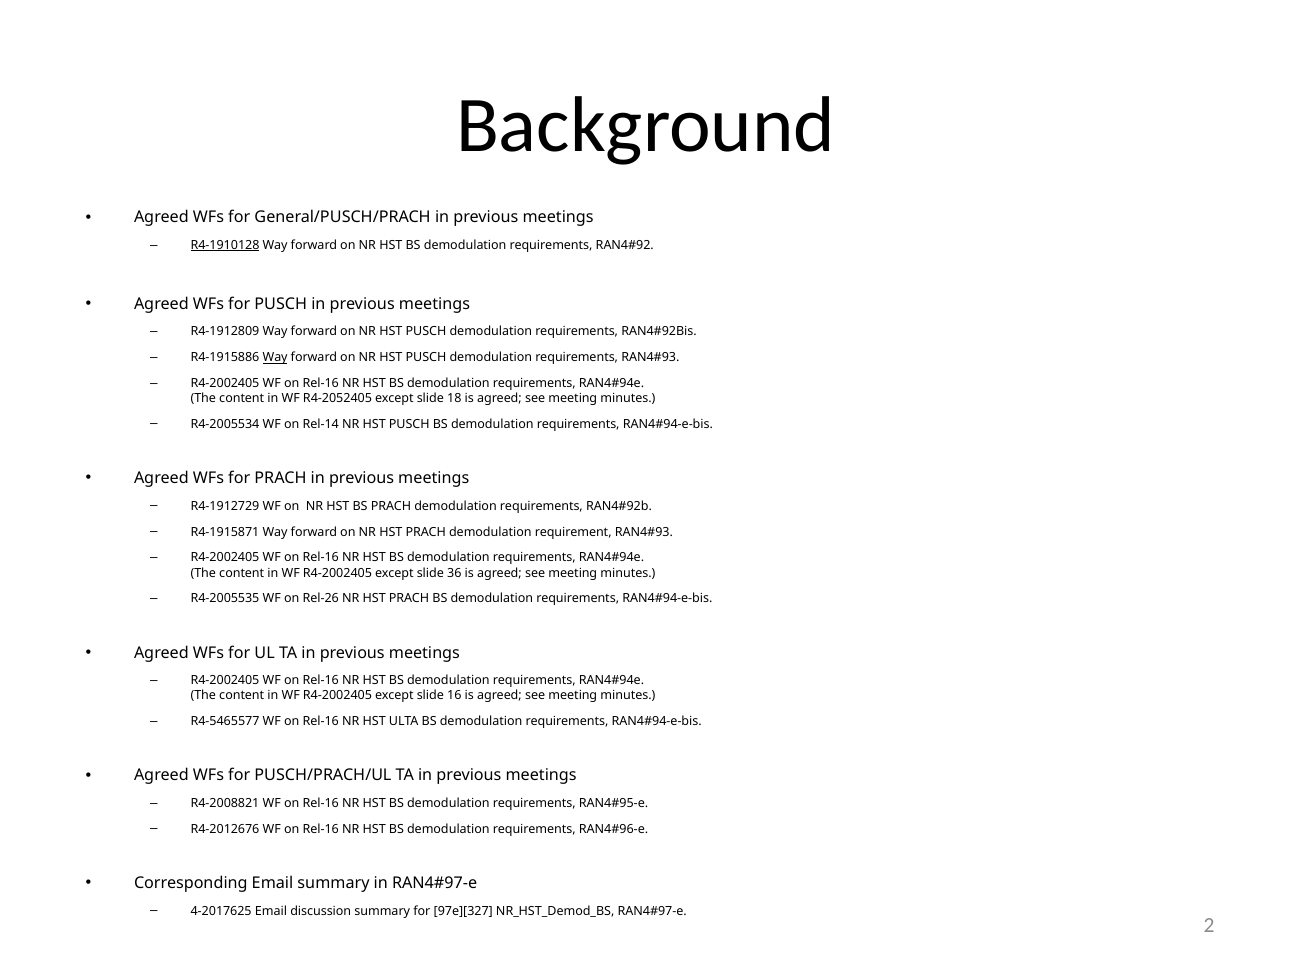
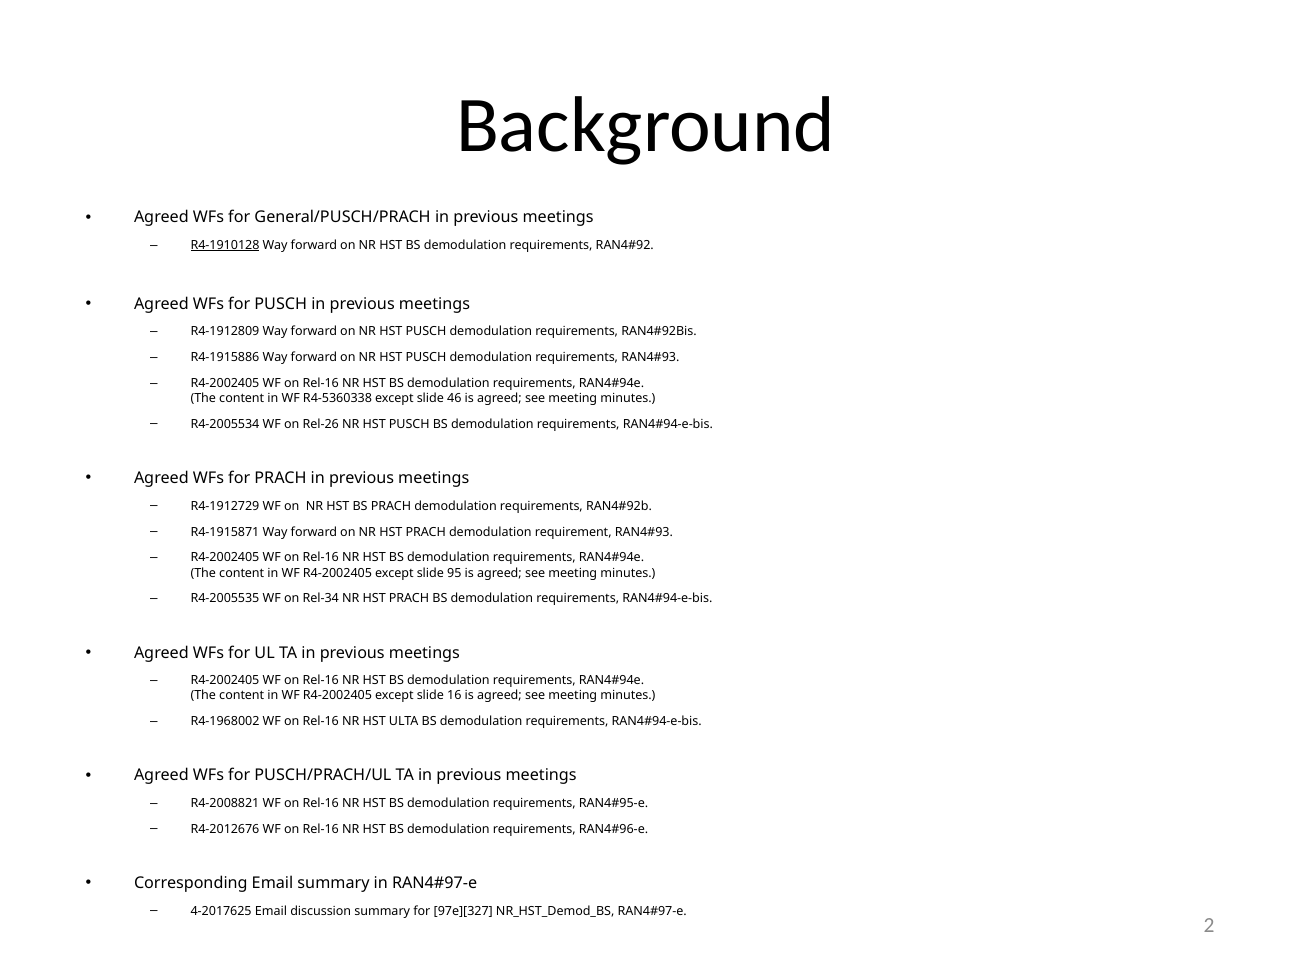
Way underline: present -> none (275, 358)
R4-2052405: R4-2052405 -> R4-5360338 (338, 398)
18: 18 -> 46 (454, 398)
Rel-14: Rel-14 -> Rel-26 (321, 424)
36: 36 -> 95 (454, 573)
Rel-26: Rel-26 -> Rel-34 (321, 599)
R4-5465577: R4-5465577 -> R4-1968002 (225, 722)
